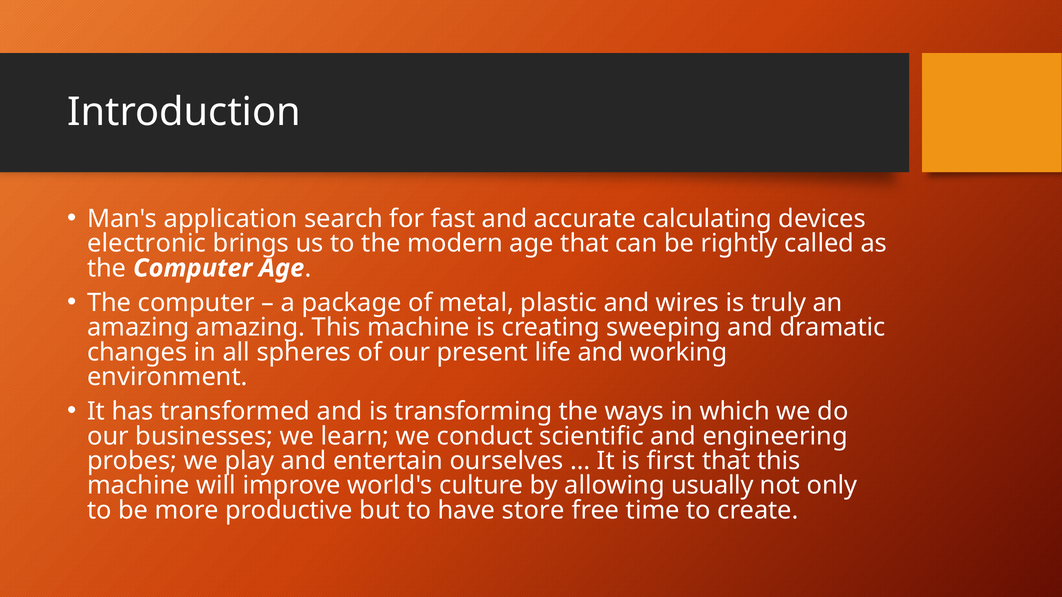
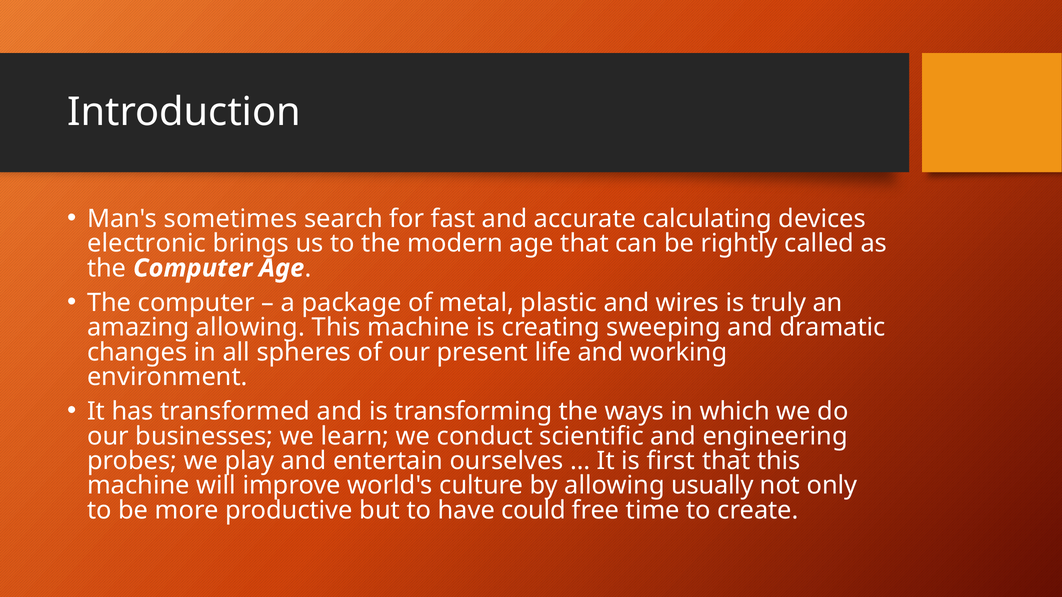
application: application -> sometimes (230, 219)
amazing amazing: amazing -> allowing (250, 328)
store: store -> could (533, 511)
